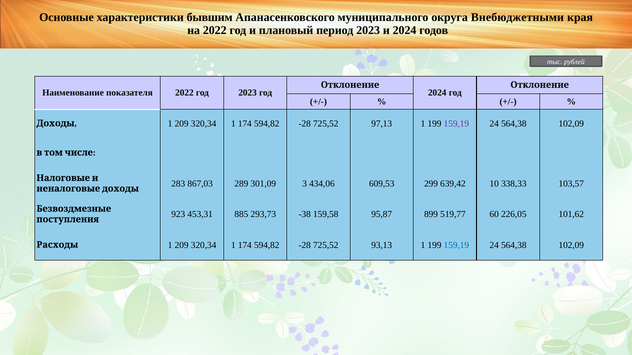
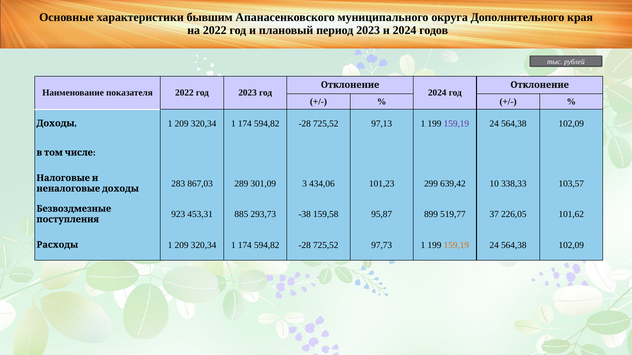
Внебюджетными: Внебюджетными -> Дополнительного (518, 17)
609,53: 609,53 -> 101,23 (382, 184)
60: 60 -> 37 (494, 215)
93,13: 93,13 -> 97,73 (382, 245)
159,19 colour: blue -> orange (456, 245)
